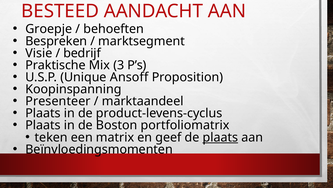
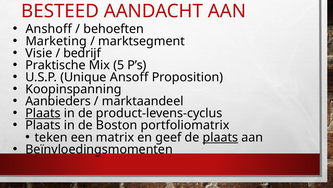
Groepje: Groepje -> Anshoff (49, 29)
Bespreken: Bespreken -> Marketing (56, 41)
3: 3 -> 5 (119, 65)
Presenteer: Presenteer -> Aanbieders (58, 101)
Plaats underline: none -> present (43, 113)
